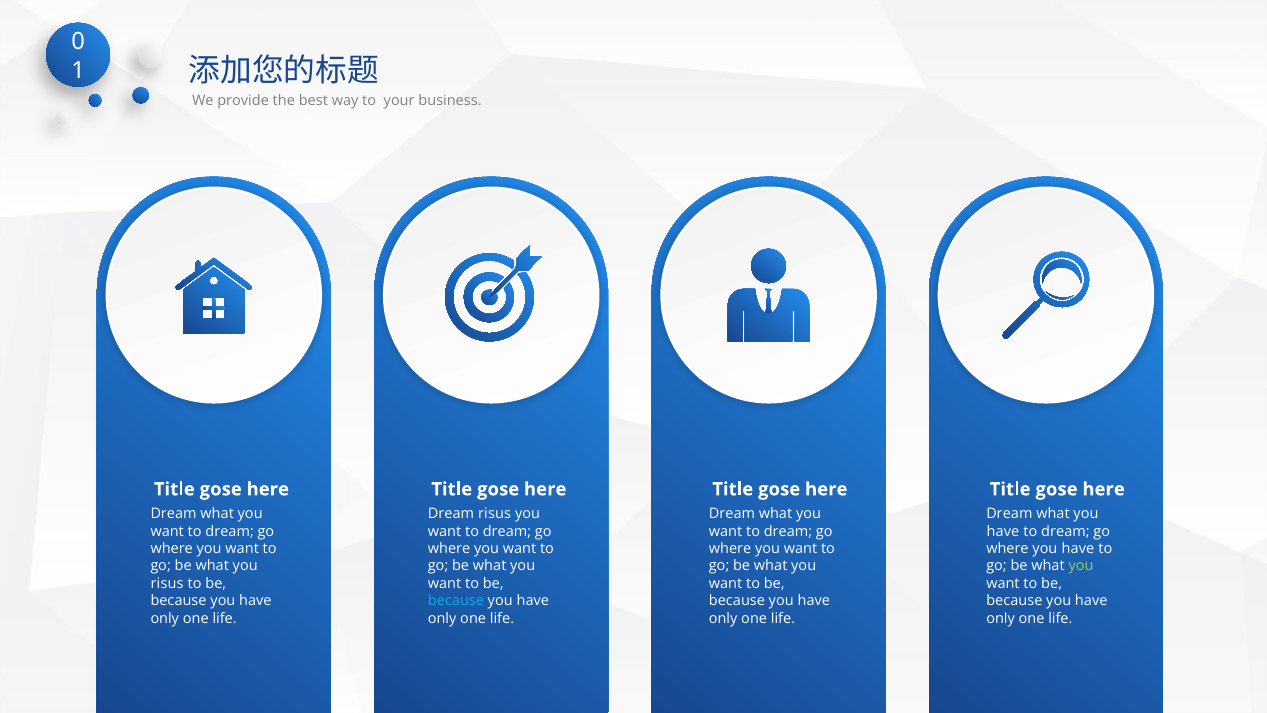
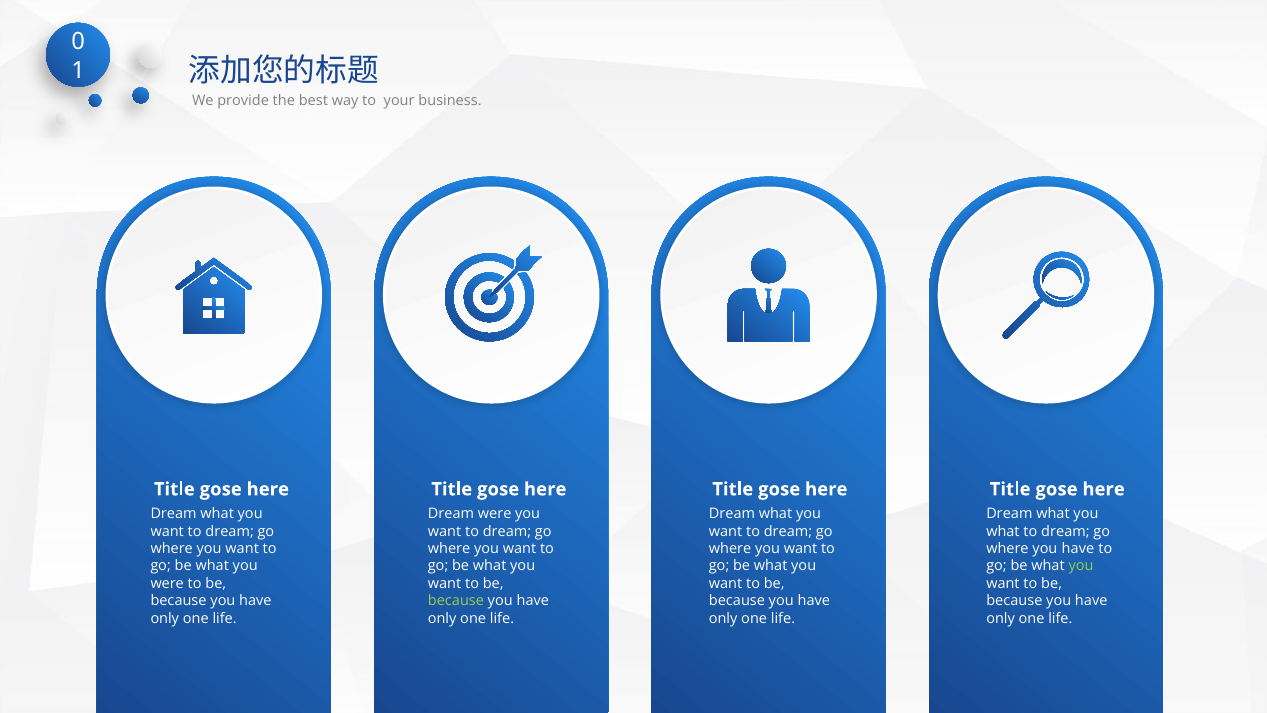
Dream risus: risus -> were (495, 514)
have: have -> what (1003, 531)
risus: risus -> were (167, 583)
because colour: light blue -> light green (456, 601)
